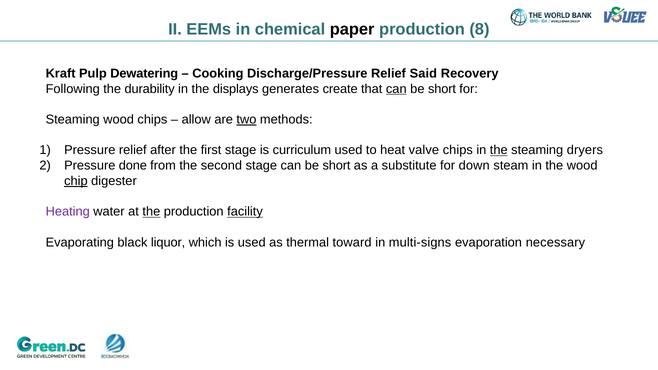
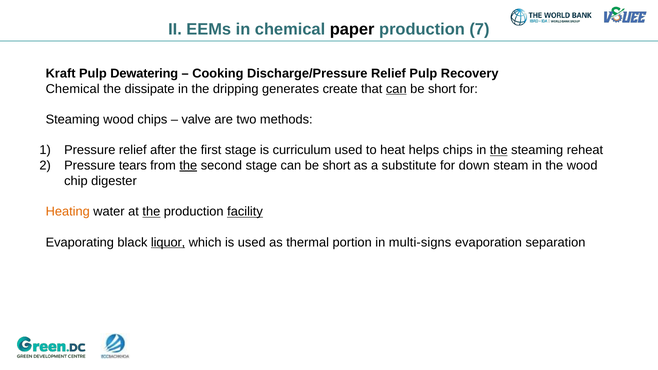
8: 8 -> 7 (479, 29)
Relief Said: Said -> Pulp (423, 73)
Following: Following -> Chemical (73, 89)
durability: durability -> dissipate (150, 89)
displays: displays -> dripping (236, 89)
allow: allow -> valve (196, 120)
two underline: present -> none (246, 120)
valve: valve -> helps (424, 150)
dryers: dryers -> reheat (585, 150)
done: done -> tears (133, 166)
the underline: none -> present (188, 166)
chip underline: present -> none (76, 181)
Heating colour: purple -> orange (68, 212)
liquor underline: none -> present (168, 242)
toward: toward -> portion (352, 242)
necessary: necessary -> separation (555, 242)
